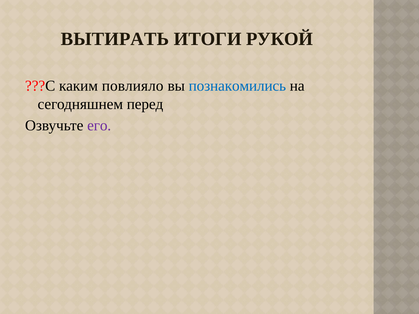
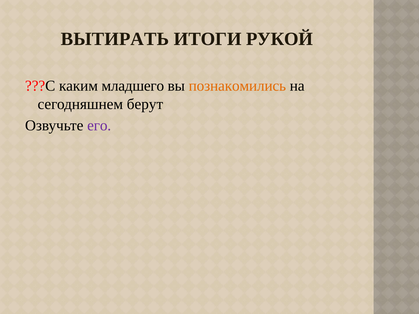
повлияло: повлияло -> младшего (133, 86)
познакомились colour: blue -> orange (237, 86)
перед: перед -> берут (145, 104)
